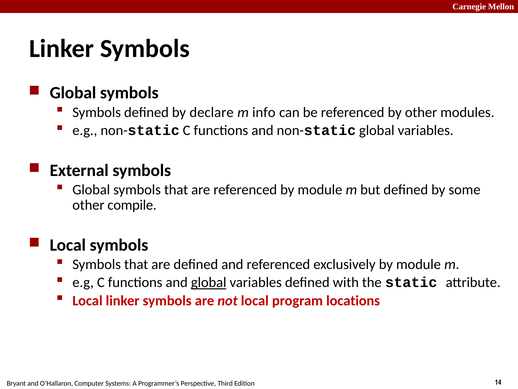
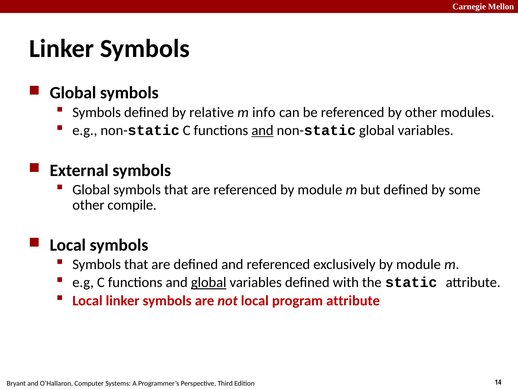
declare: declare -> relative (212, 112)
and underline: none -> present (262, 130)
program locations: locations -> attribute (353, 300)
